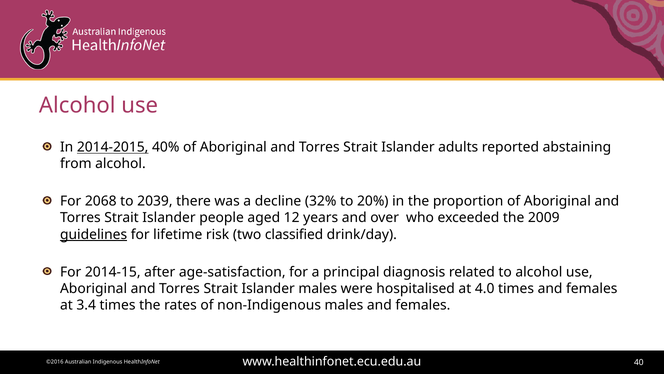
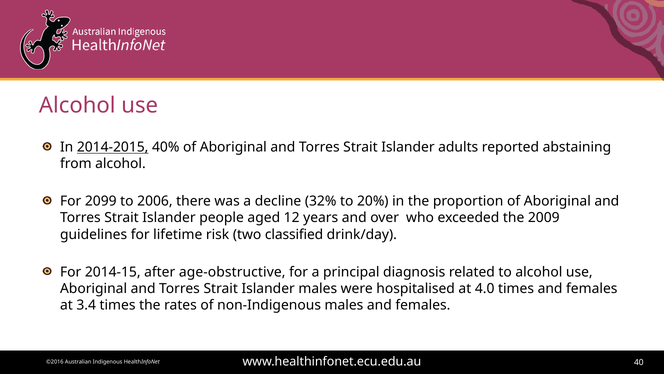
2068: 2068 -> 2099 (101, 201)
2039: 2039 -> 2006 (155, 201)
guidelines underline: present -> none (94, 234)
age-satisfaction: age-satisfaction -> age-obstructive (232, 272)
